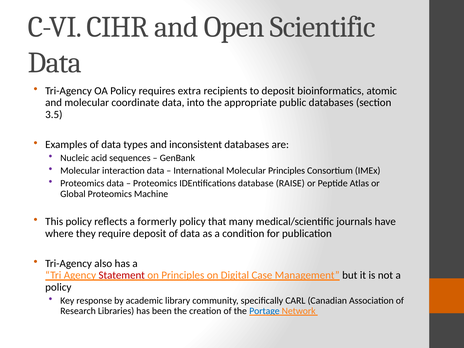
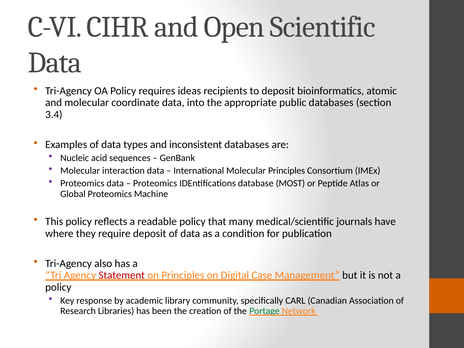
extra: extra -> ideas (189, 91)
3.5: 3.5 -> 3.4 (54, 115)
RAISE: RAISE -> MOST (290, 183)
formerly: formerly -> readable (157, 222)
Portage colour: blue -> green (264, 311)
